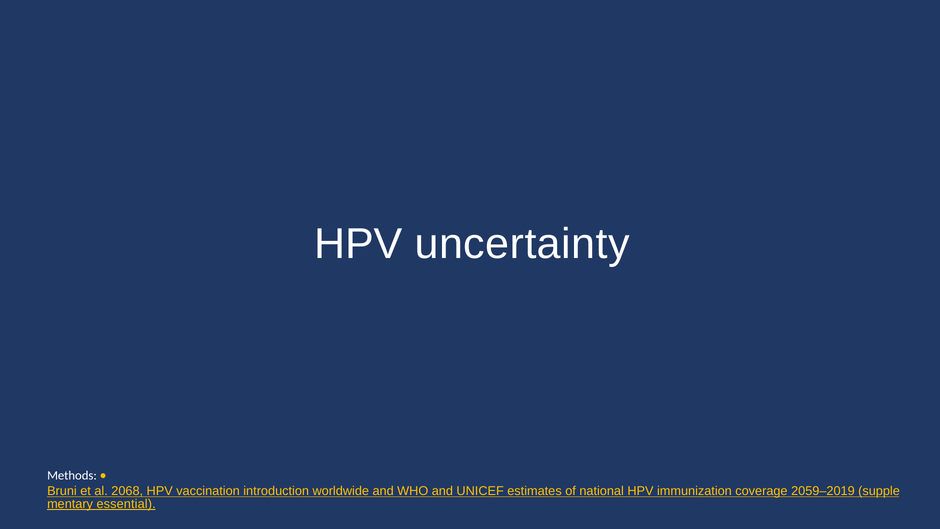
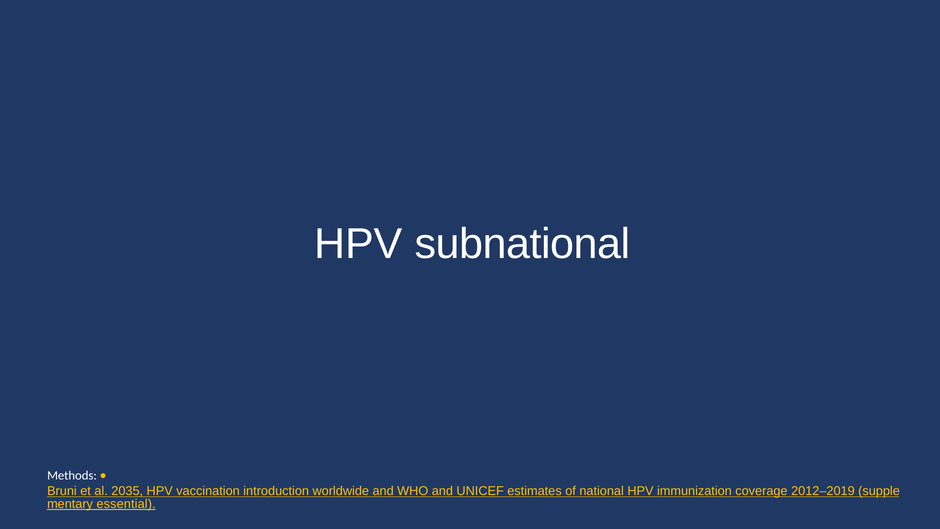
uncertainty: uncertainty -> subnational (523, 244)
2068: 2068 -> 2035 (127, 491)
2059–2019: 2059–2019 -> 2012–2019 (823, 491)
